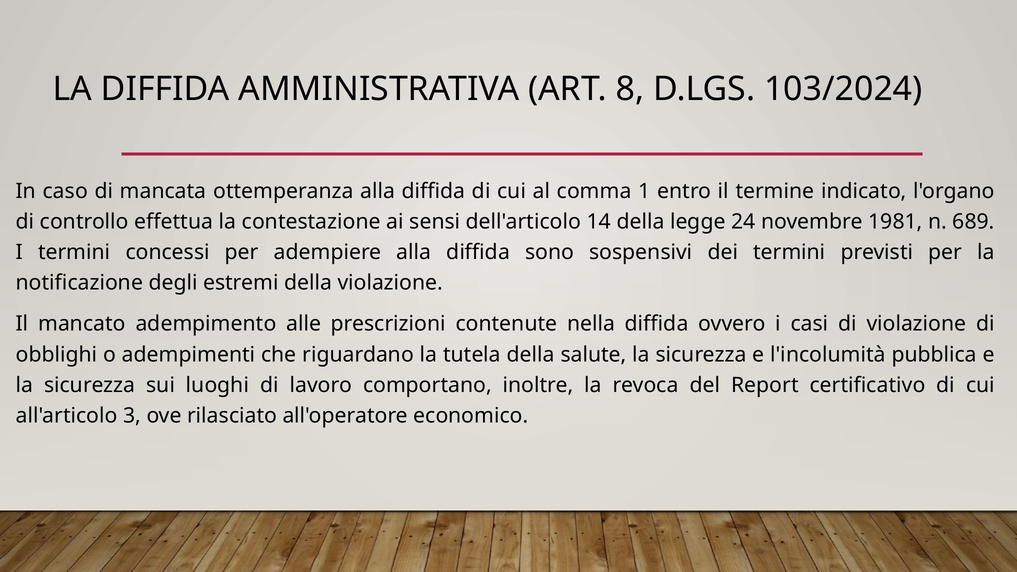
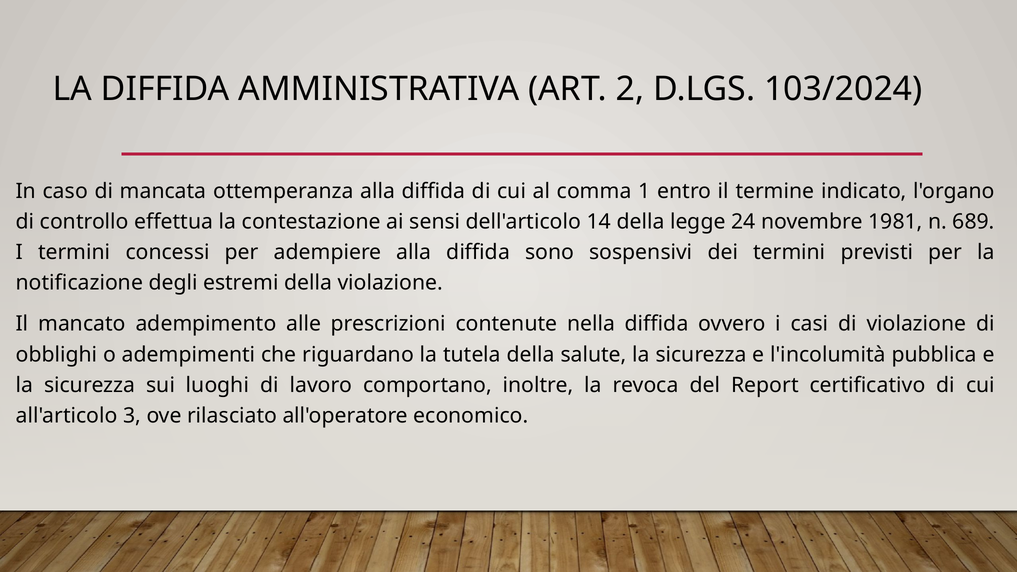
8: 8 -> 2 (630, 89)
